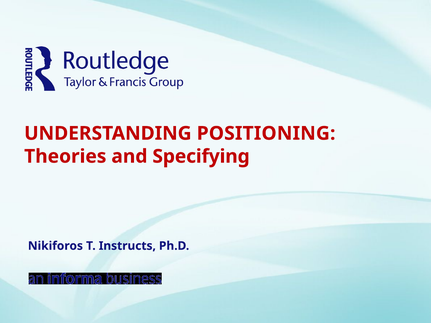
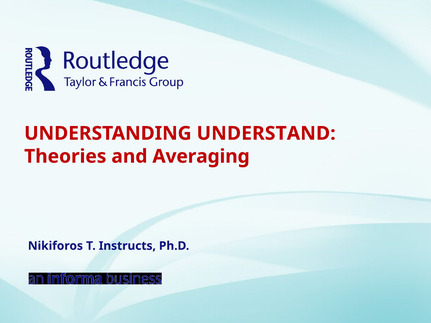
POSITIONING: POSITIONING -> UNDERSTAND (266, 134)
Specifying: Specifying -> Averaging (201, 157)
